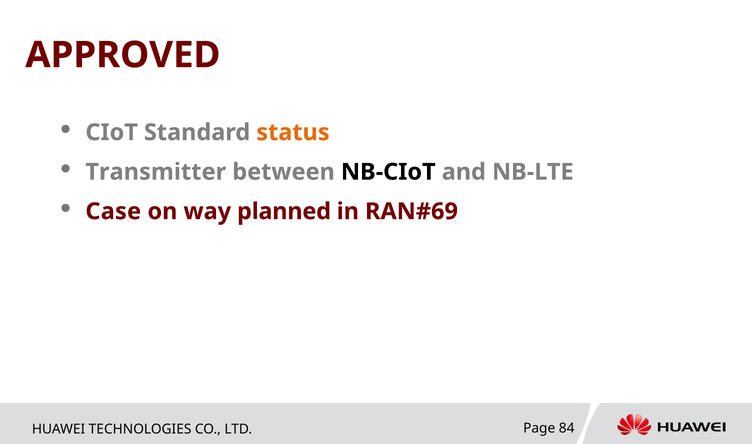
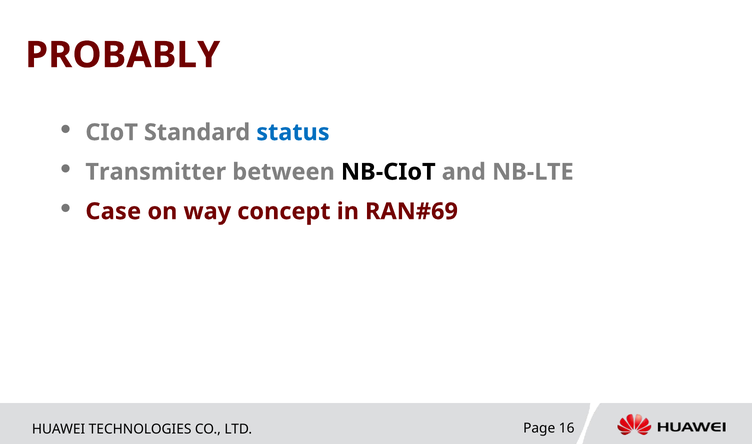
APPROVED: APPROVED -> PROBABLY (123, 55)
status colour: orange -> blue (293, 132)
planned: planned -> concept (284, 211)
84: 84 -> 16 (567, 428)
